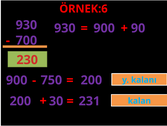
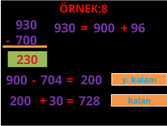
ÖRNEK:6: ÖRNEK:6 -> ÖRNEK:8 (83, 9)
90: 90 -> 96 (138, 28)
750: 750 -> 704 (51, 80)
231: 231 -> 728 (89, 101)
